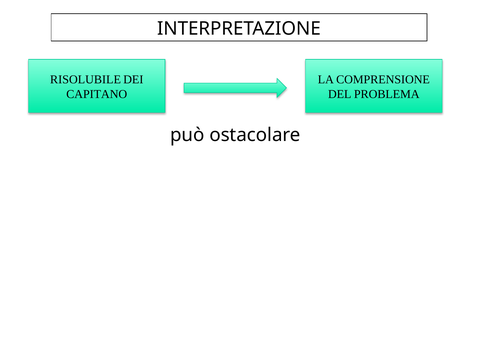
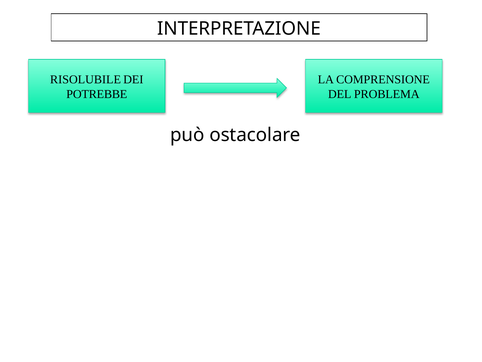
CAPITANO: CAPITANO -> POTREBBE (97, 94)
